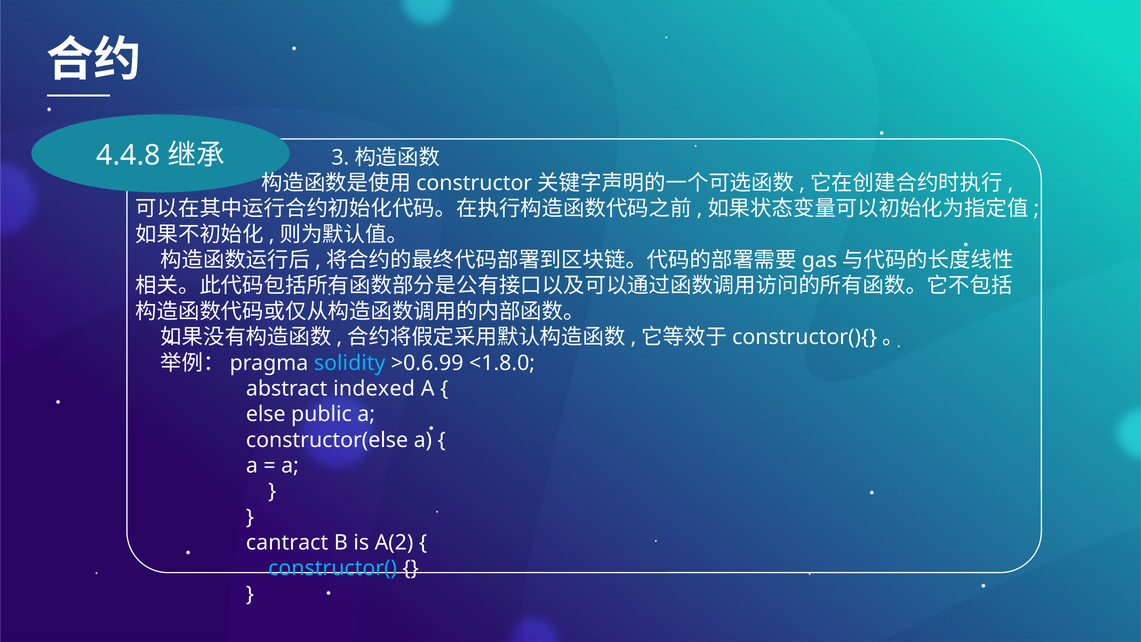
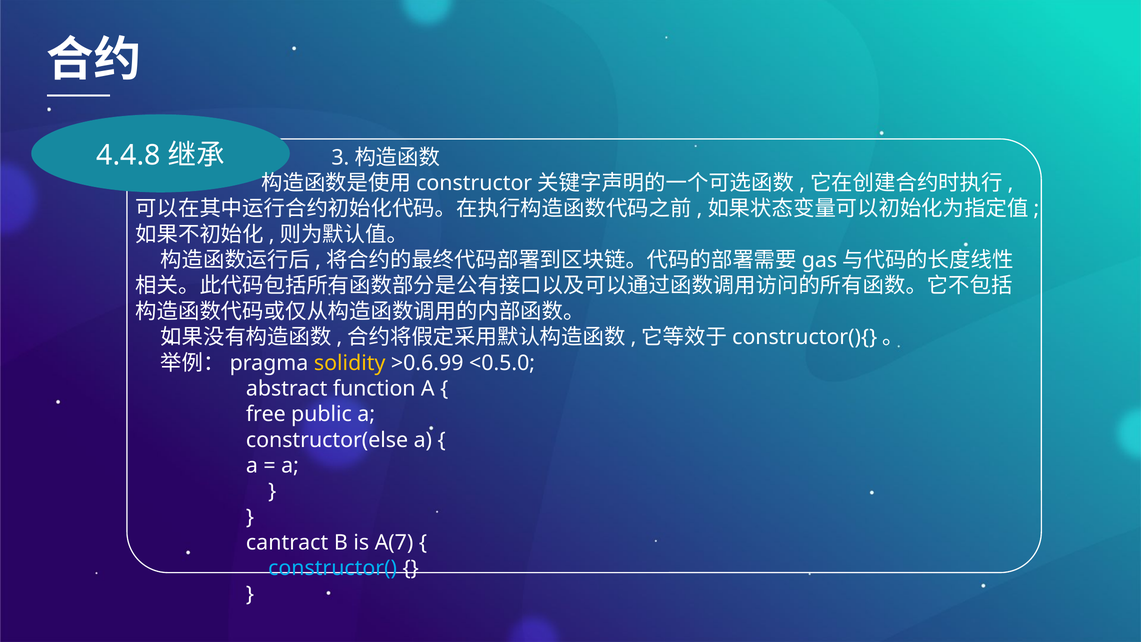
solidity colour: light blue -> yellow (350, 363)
<1.8.0: <1.8.0 -> <0.5.0 (502, 363)
indexed: indexed -> function (374, 389)
else: else -> free (266, 414)
A(2: A(2 -> A(7 (394, 543)
